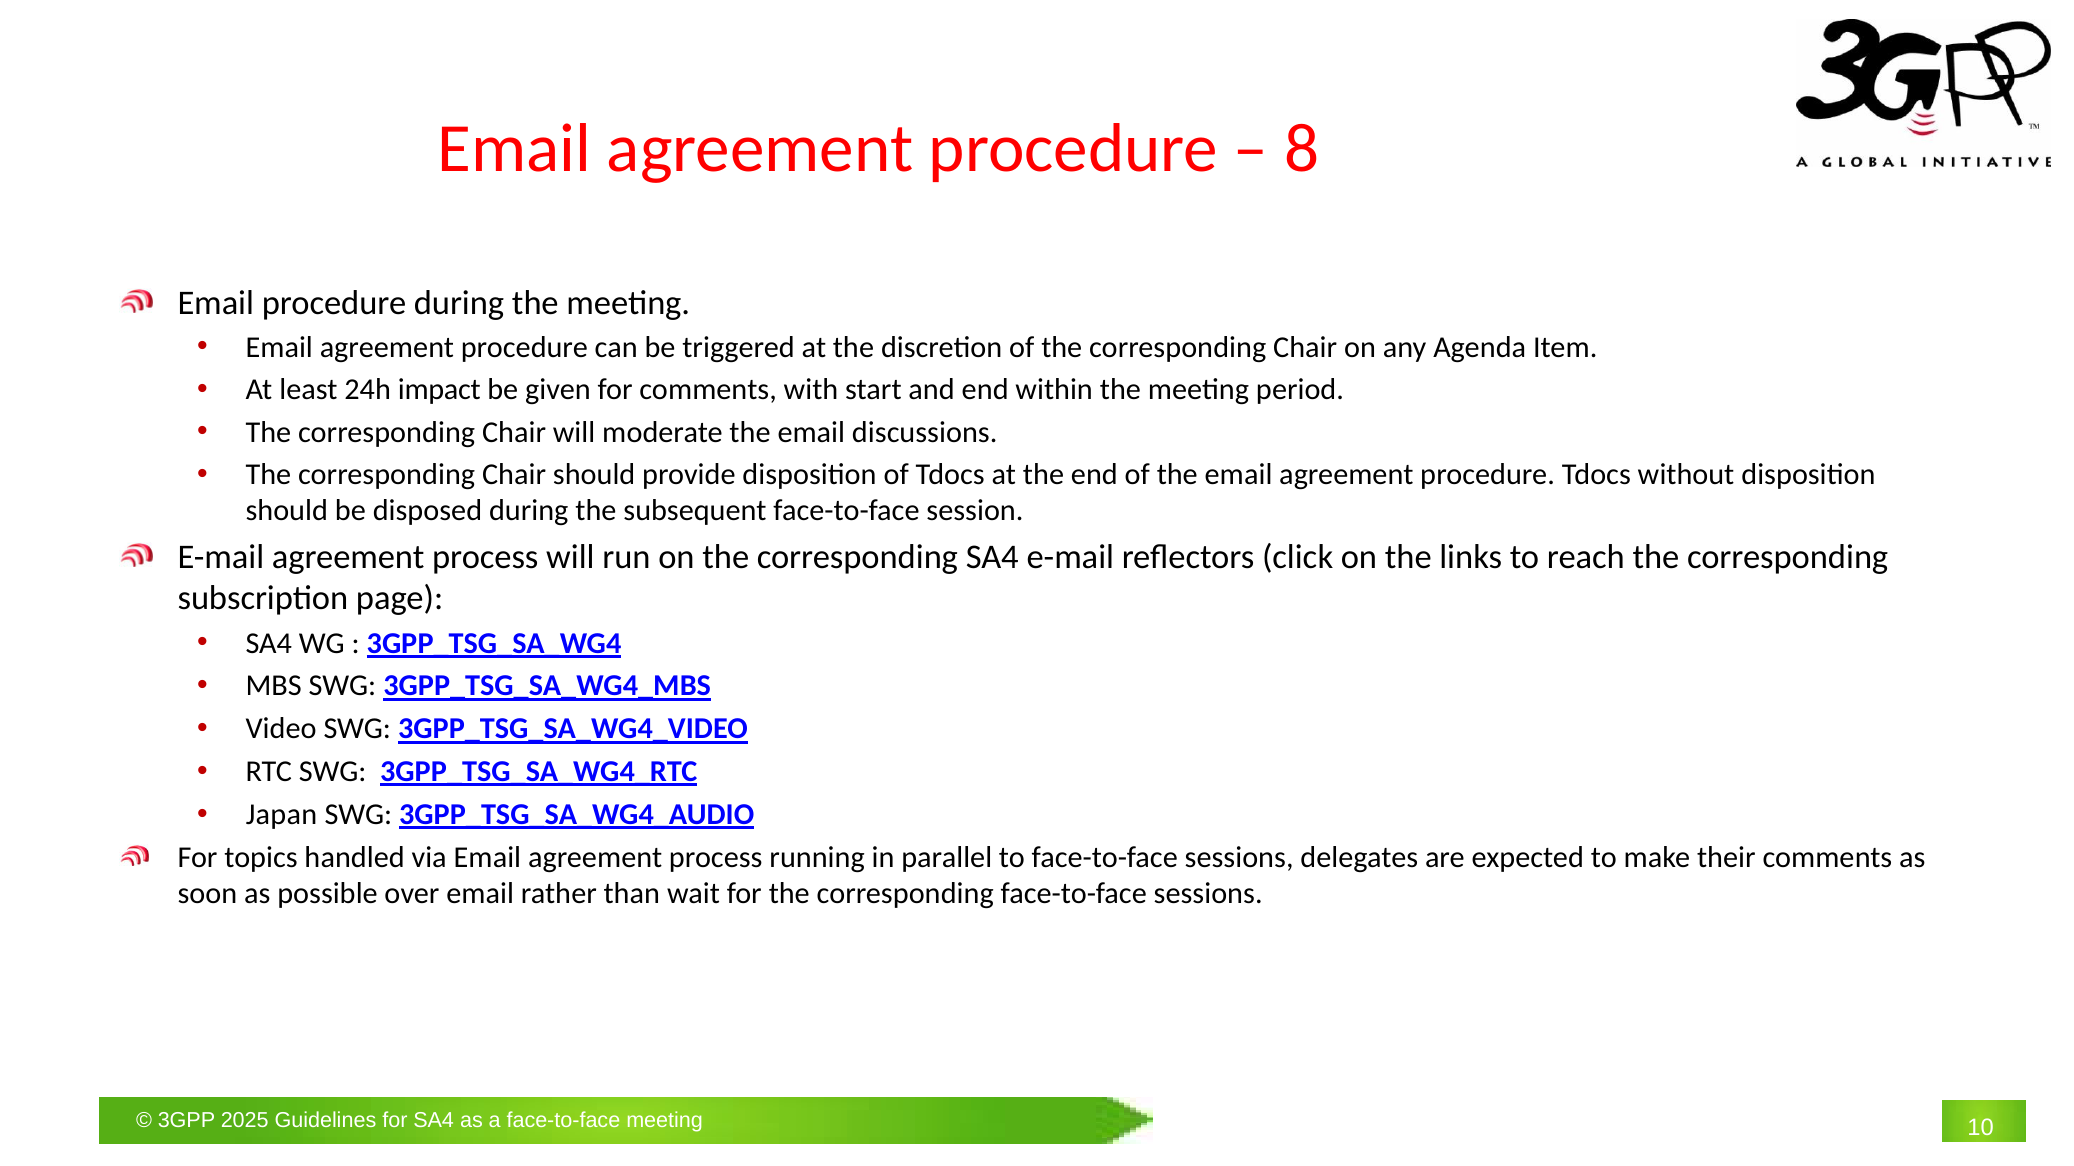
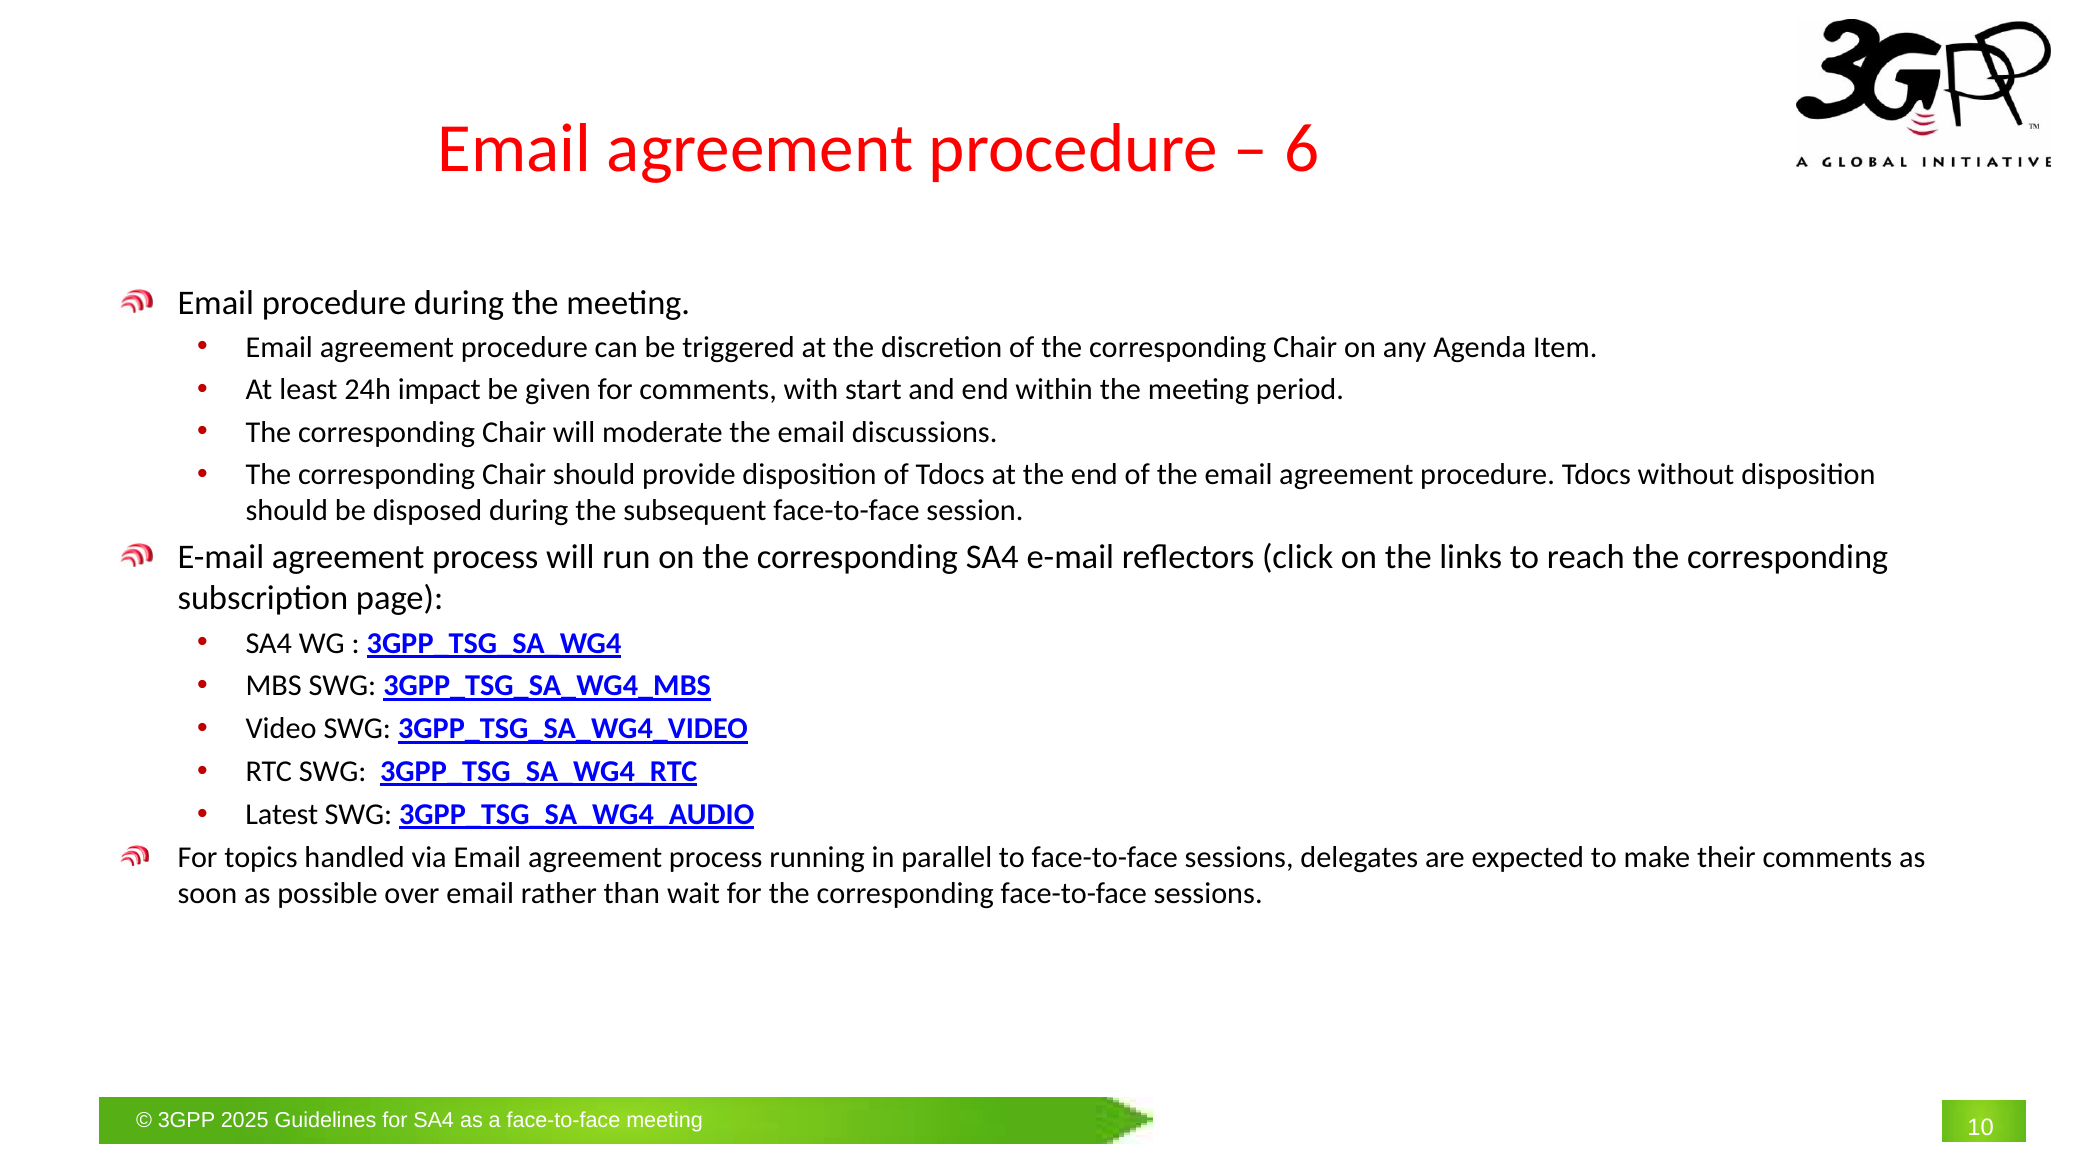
8: 8 -> 6 (1302, 149)
Japan: Japan -> Latest (282, 815)
